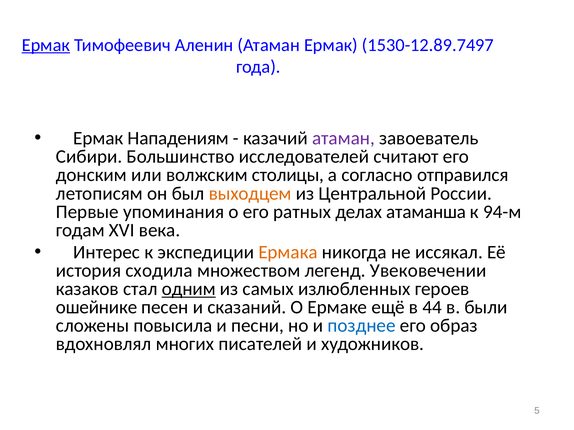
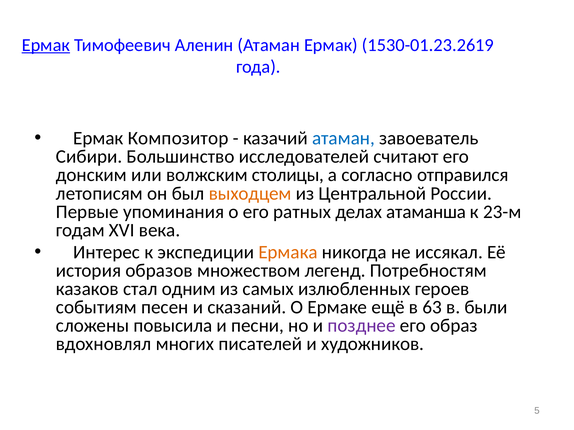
1530-12.89.7497: 1530-12.89.7497 -> 1530-01.23.2619 (428, 45)
Нападениям: Нападениям -> Композитор (178, 138)
атаман colour: purple -> blue (343, 138)
94-м: 94-м -> 23-м (502, 212)
сходила: сходила -> образов (159, 271)
Увековечении: Увековечении -> Потребностям (428, 271)
одним underline: present -> none (189, 289)
ошейнике: ошейнике -> событиям (96, 308)
44: 44 -> 63 (432, 308)
позднее colour: blue -> purple (362, 326)
